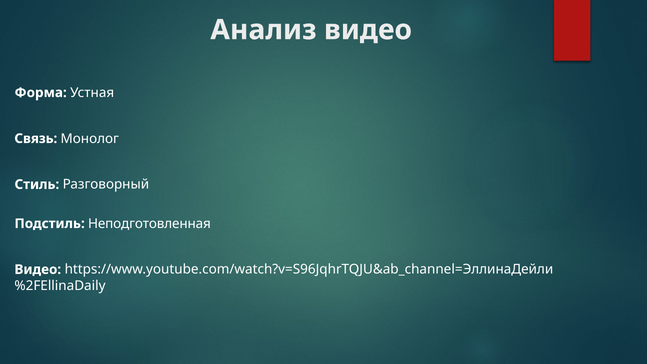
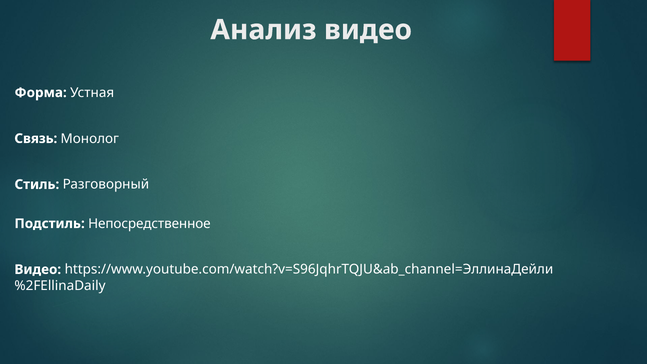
Неподготовленная: Неподготовленная -> Непосредственное (149, 224)
